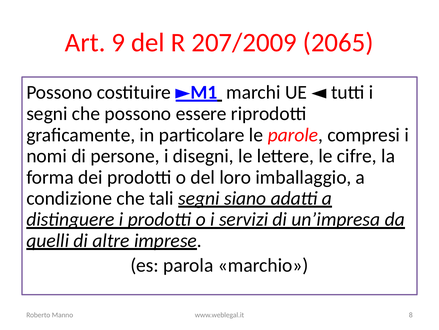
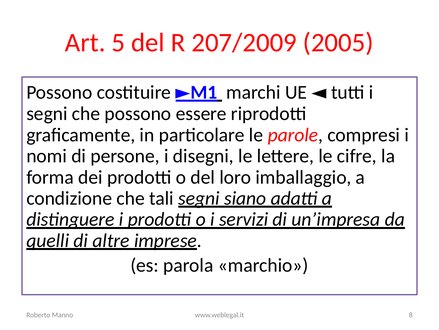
9: 9 -> 5 (118, 42)
2065: 2065 -> 2005 (338, 42)
